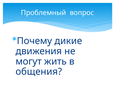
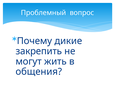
движения: движения -> закрепить (39, 51)
